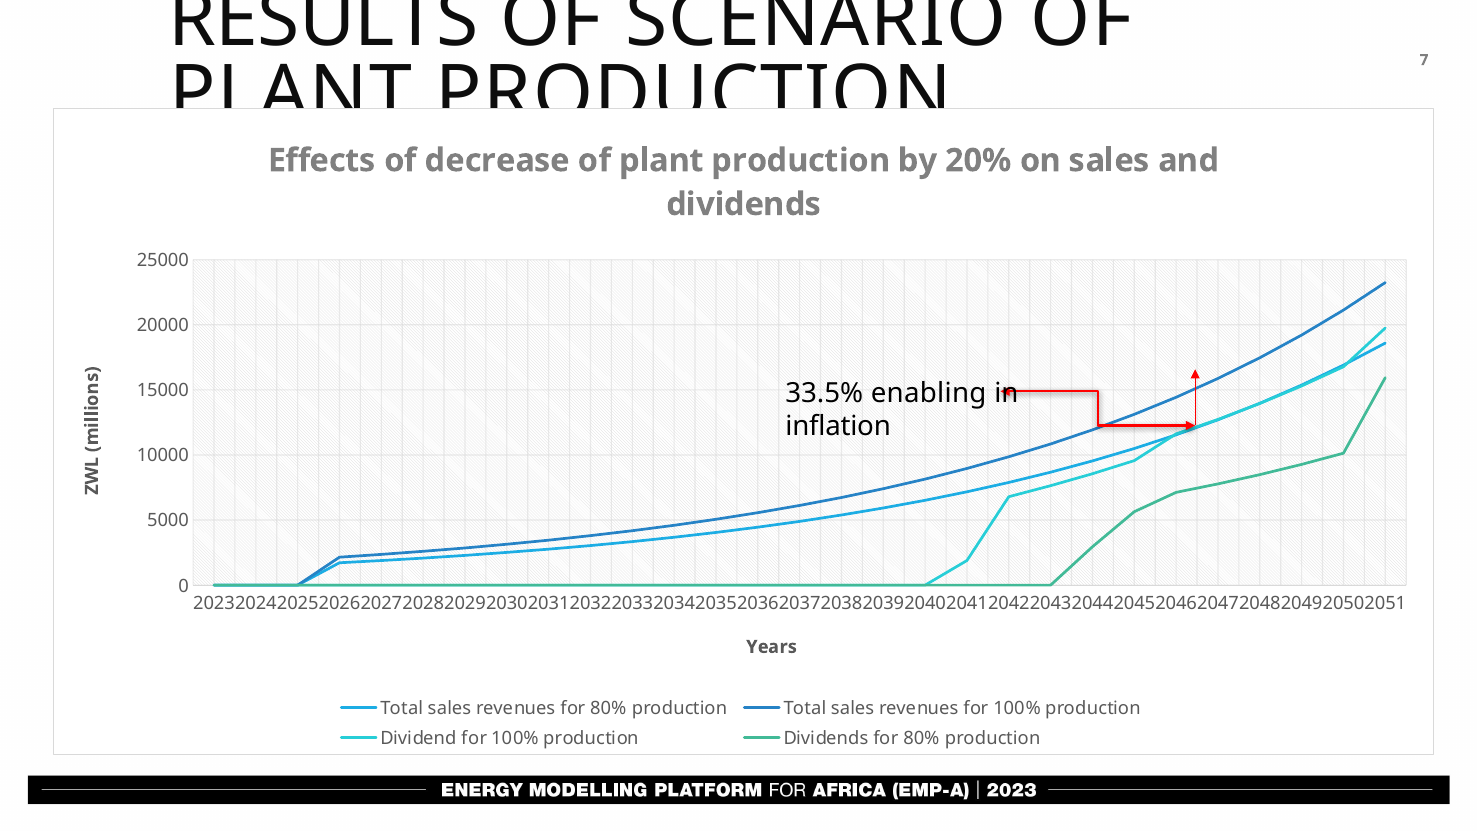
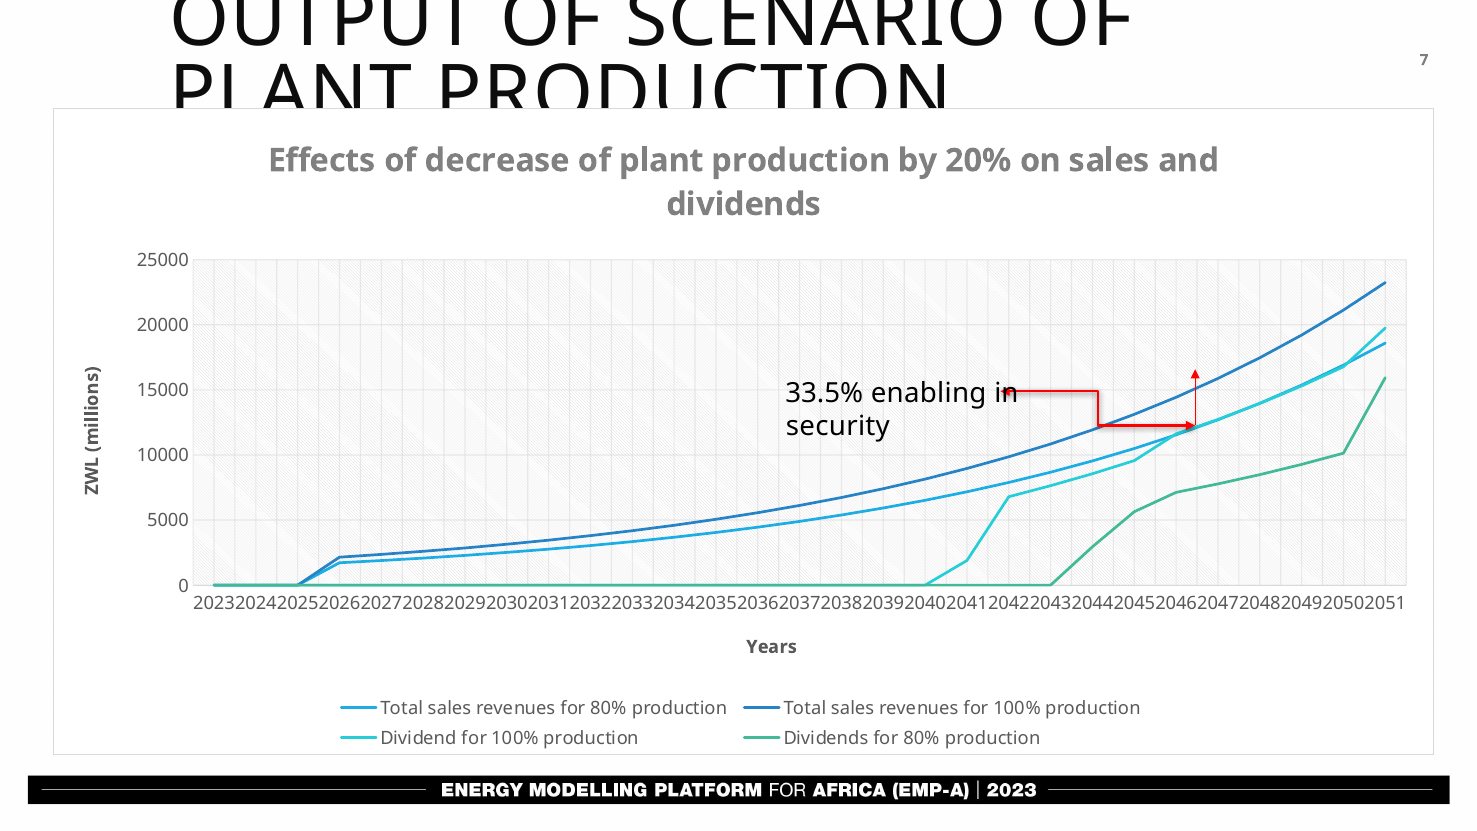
RESULTS: RESULTS -> OUTPUT (323, 20)
inflation: inflation -> security (838, 426)
